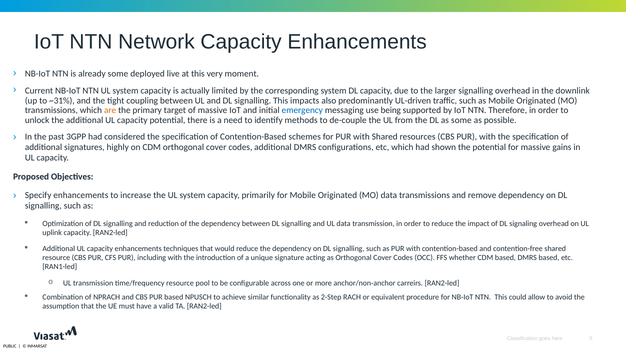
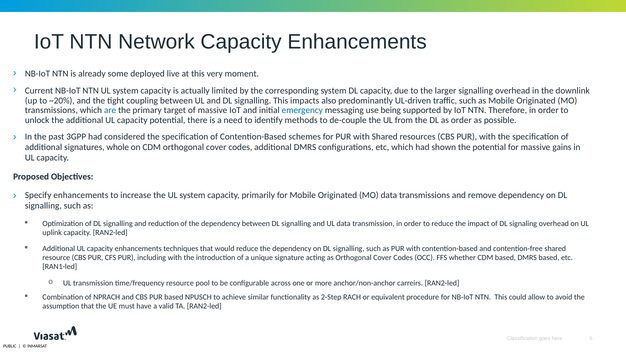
~31%: ~31% -> ~20% (62, 101)
are colour: orange -> blue (110, 110)
as some: some -> order (461, 120)
highly: highly -> whole (118, 147)
